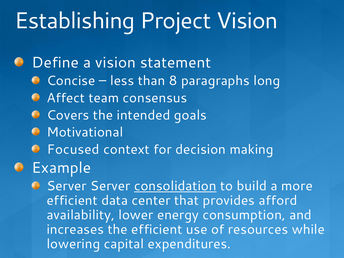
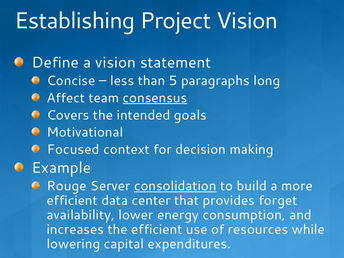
8: 8 -> 5 (173, 81)
consensus underline: none -> present (155, 98)
Server: Server -> Rouge (67, 186)
afford: afford -> forget (278, 201)
